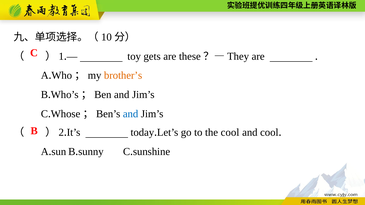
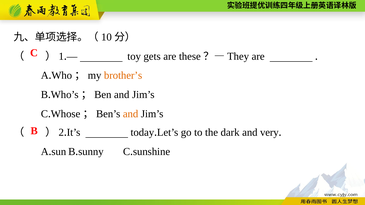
and colour: blue -> orange (131, 114)
the cool: cool -> dark (230, 133)
and cool: cool -> very (269, 133)
